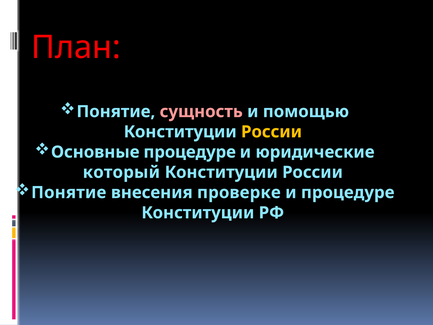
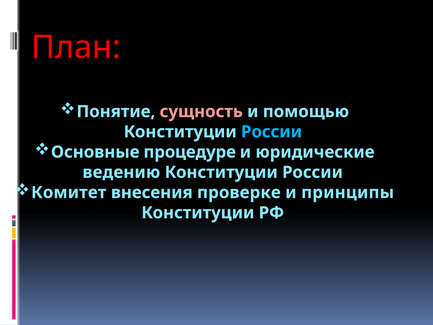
России colour: yellow -> light blue (271, 132)
который: который -> ведению (121, 172)
Понятие: Понятие -> Комитет (69, 192)
и процедуре: процедуре -> принципы (348, 192)
